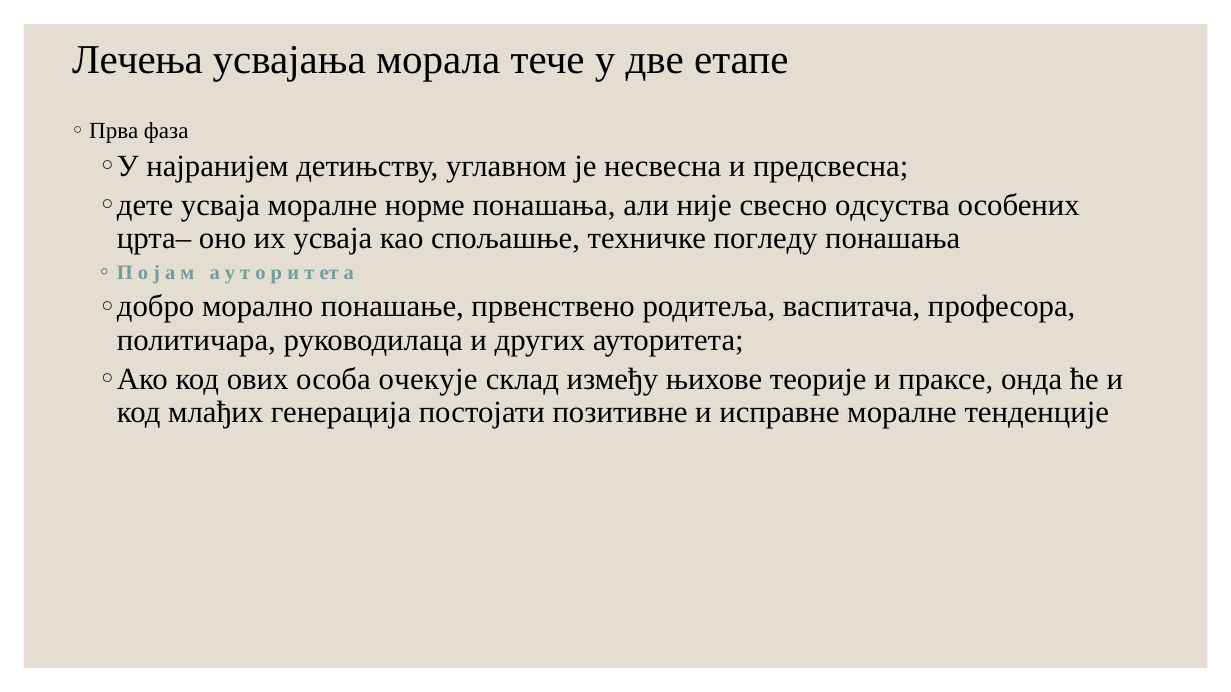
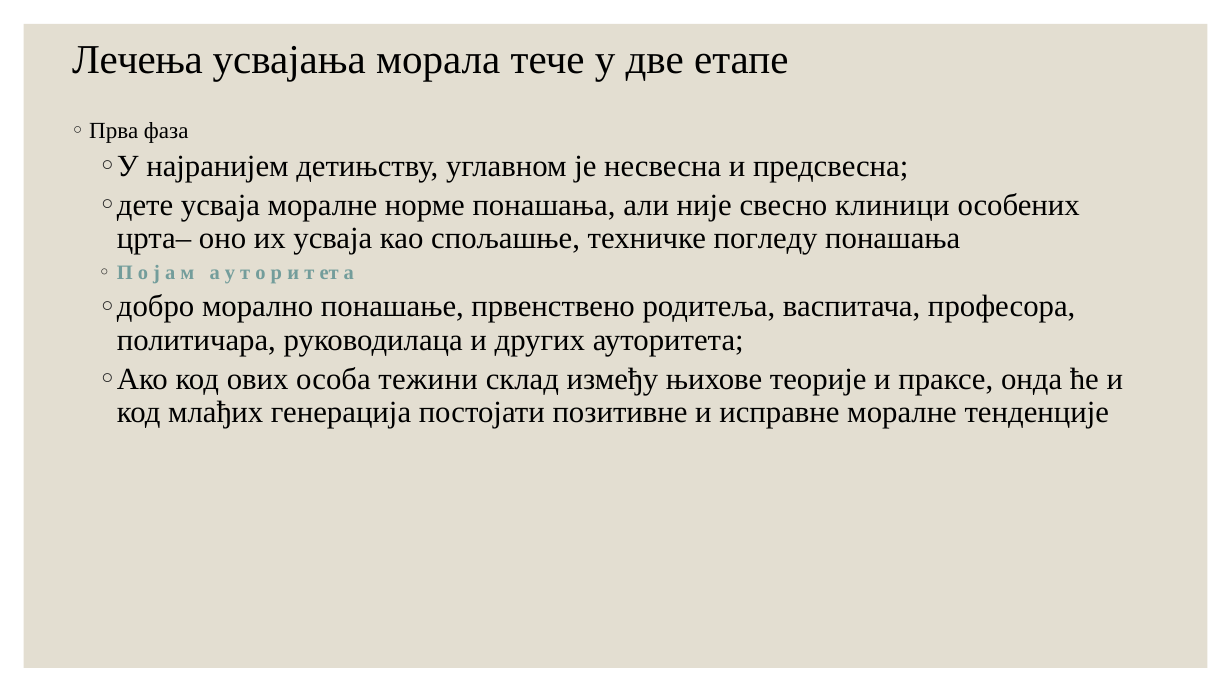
одсуства: одсуства -> клиници (892, 206)
очекује: очекује -> тежини (428, 380)
